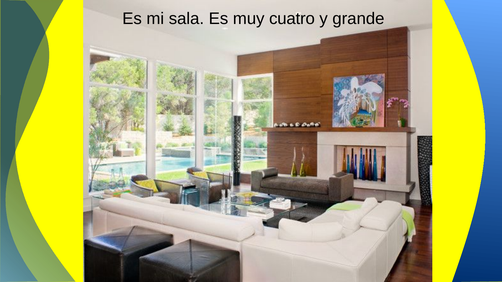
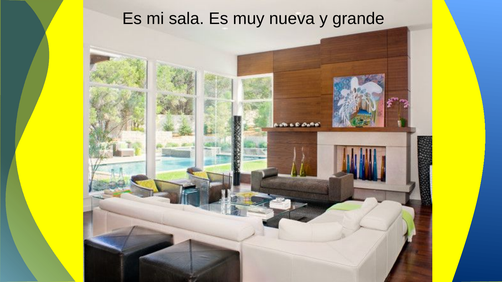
cuatro: cuatro -> nueva (292, 19)
